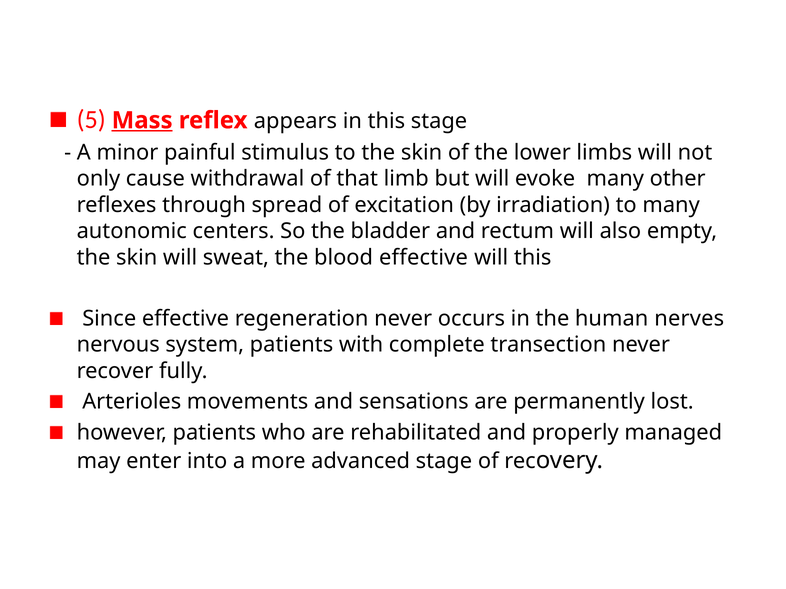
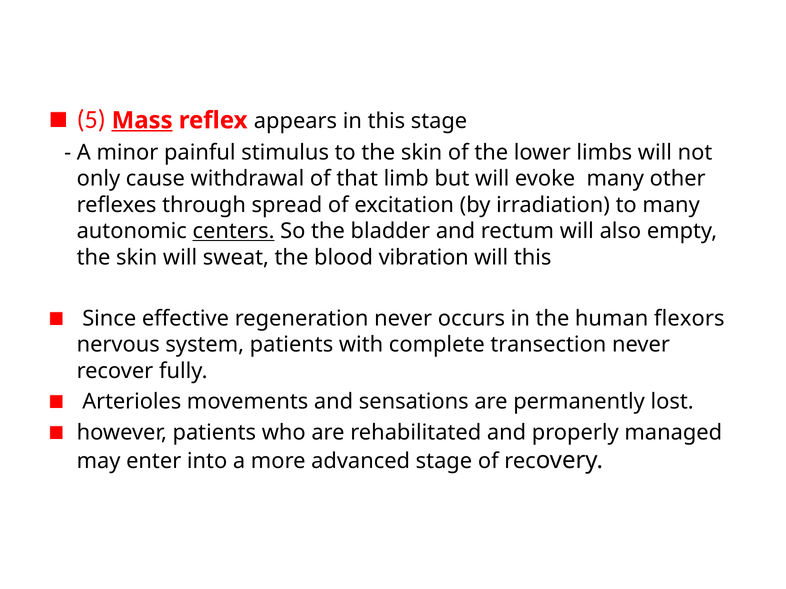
centers underline: none -> present (234, 231)
blood effective: effective -> vibration (424, 258)
nerves: nerves -> flexors (689, 319)
